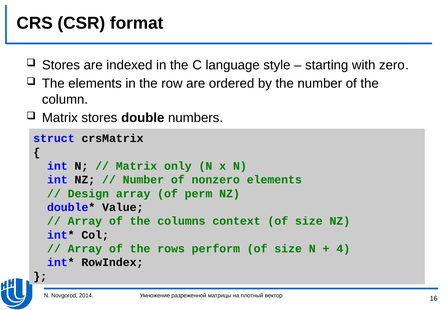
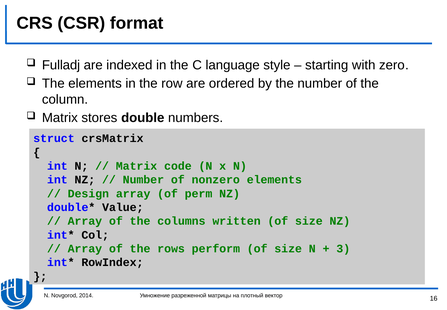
Stores: Stores -> Fulladj (61, 65)
only: only -> code (178, 166)
context: context -> written (237, 221)
4: 4 -> 3 (343, 248)
